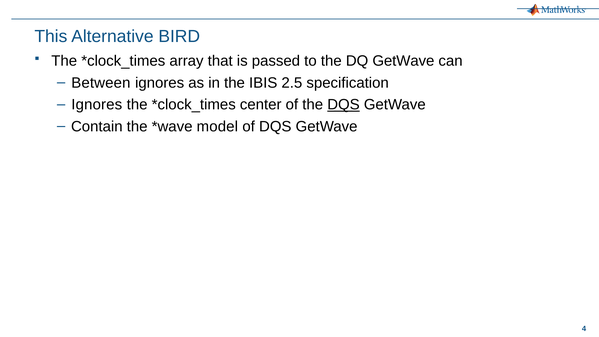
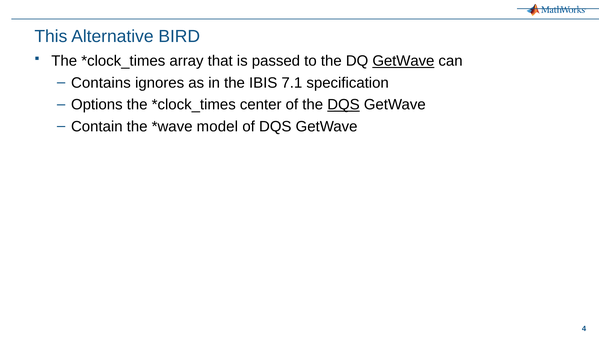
GetWave underline: none -> present (403, 61)
Between: Between -> Contains (101, 83)
2.5: 2.5 -> 7.1 (292, 83)
Ignores: Ignores -> Options (97, 105)
